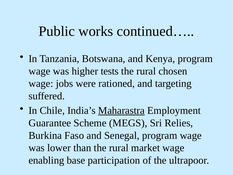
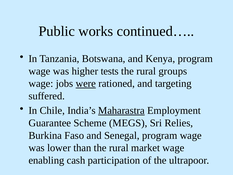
chosen: chosen -> groups (173, 71)
were underline: none -> present (86, 83)
base: base -> cash (76, 160)
